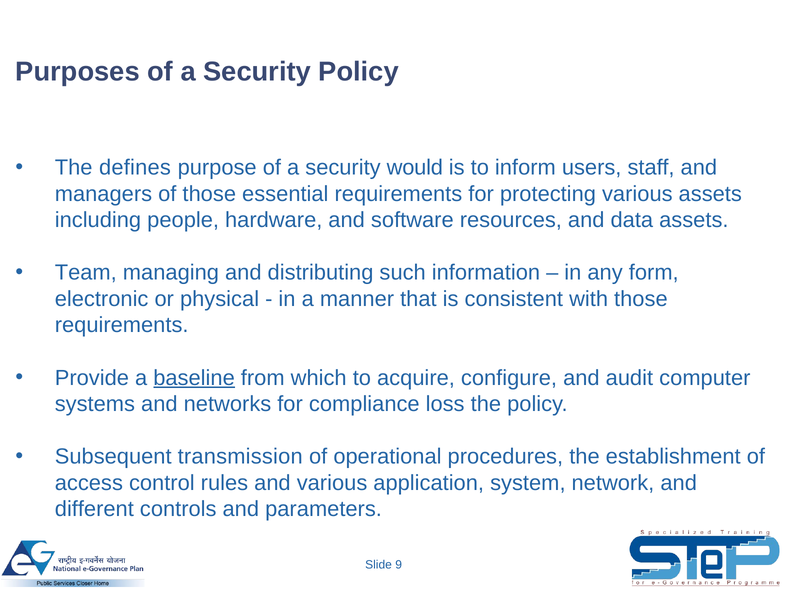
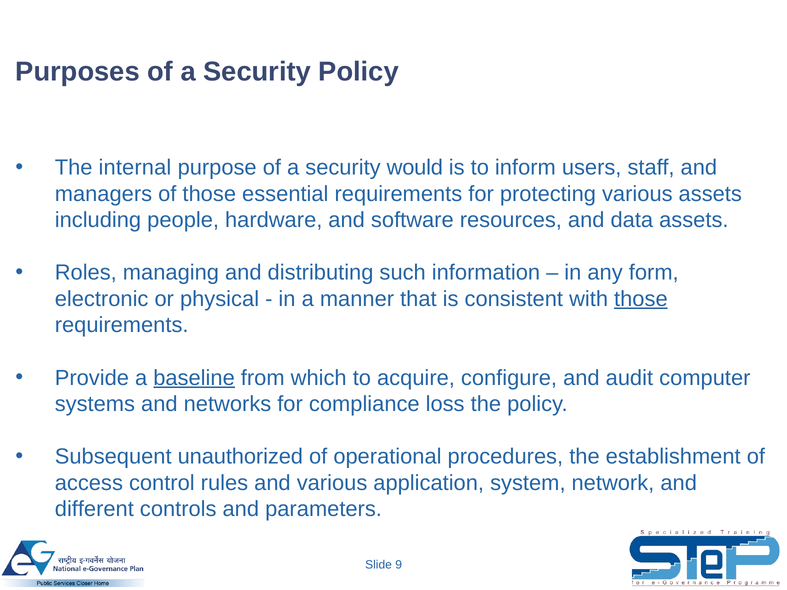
defines: defines -> internal (135, 168)
Team: Team -> Roles (86, 273)
those underline: none -> present (641, 299)
transmission: transmission -> unauthorized (240, 457)
